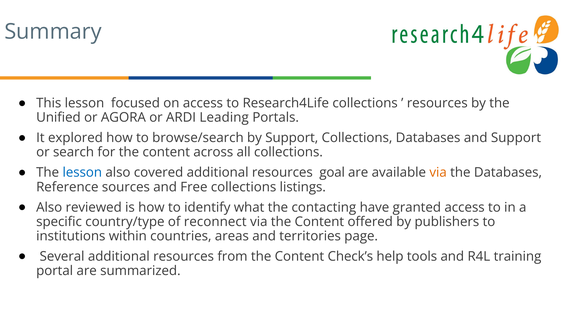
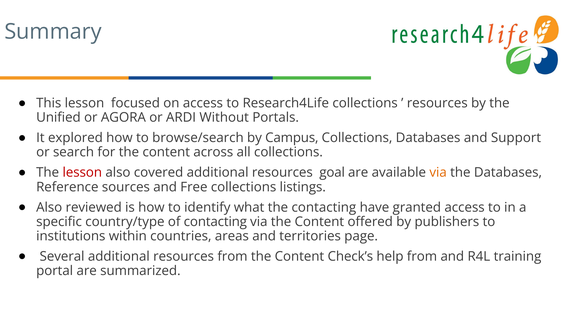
Leading: Leading -> Without (224, 118)
by Support: Support -> Campus (292, 138)
lesson colour: blue -> red (82, 173)
of reconnect: reconnect -> contacting (215, 222)
help tools: tools -> from (422, 257)
